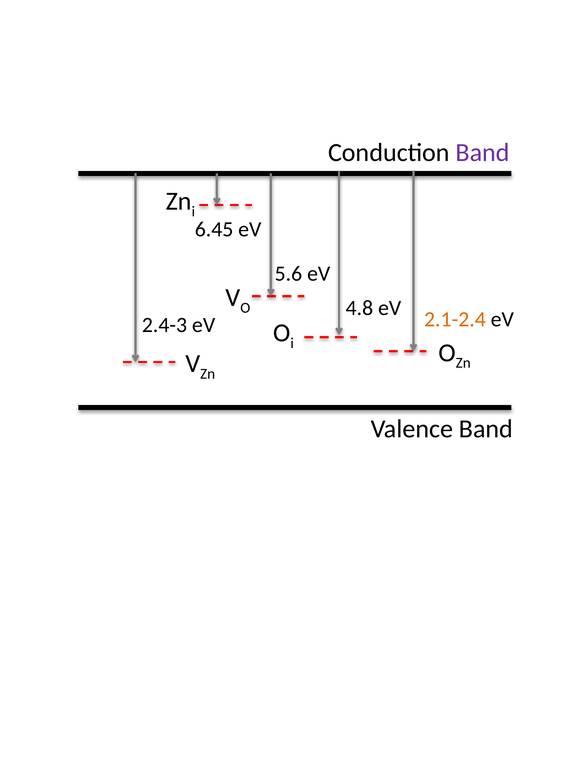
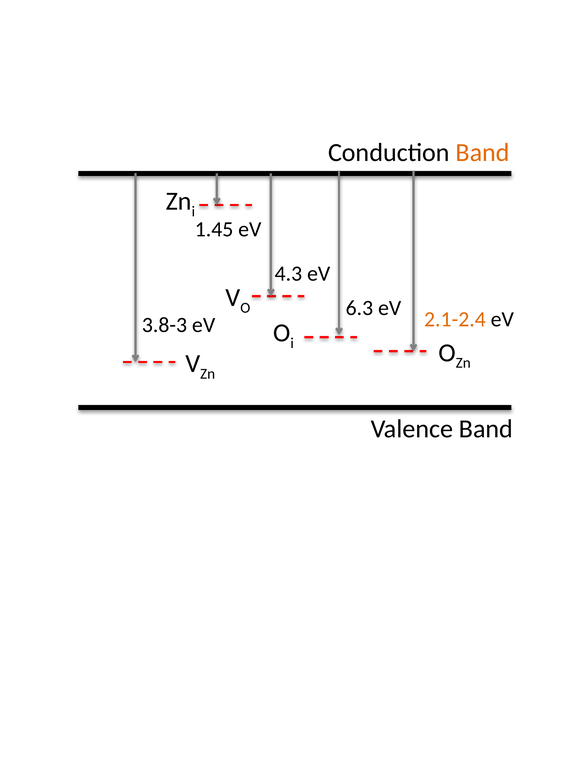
Band colour: purple -> orange (483, 152)
6.45: 6.45 -> 1.45 (214, 229)
5.6: 5.6 -> 4.3 (288, 274)
4.8: 4.8 -> 6.3 (359, 308)
2.4-3: 2.4-3 -> 3.8-3 (164, 325)
